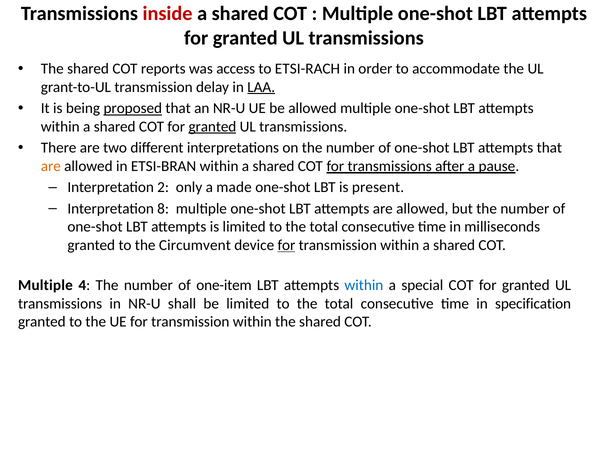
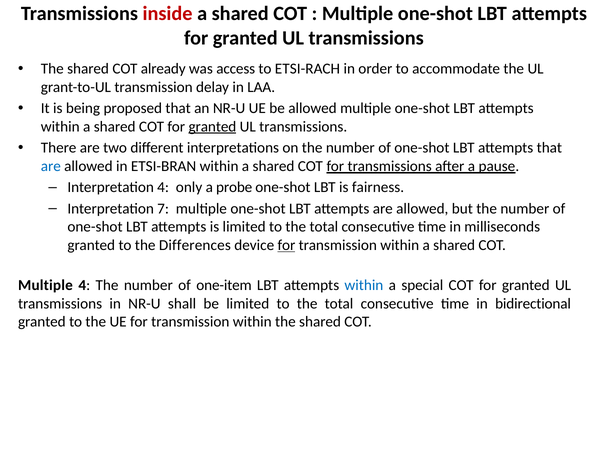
reports: reports -> already (163, 69)
LAA underline: present -> none (261, 87)
proposed underline: present -> none (133, 108)
are colour: orange -> blue (51, 166)
Interpretation 2: 2 -> 4 (163, 187)
made: made -> probe (234, 187)
present: present -> fairness (378, 187)
8: 8 -> 7 (163, 209)
Circumvent: Circumvent -> Differences (195, 245)
specification: specification -> bidirectional (533, 304)
